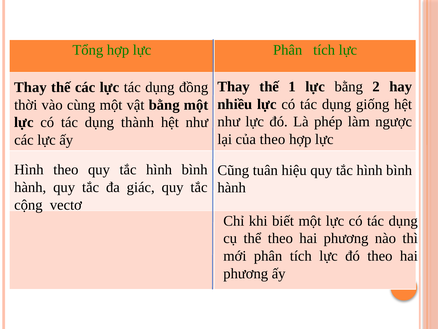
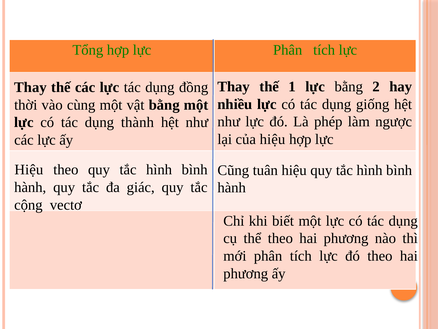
của theo: theo -> hiệu (272, 139)
Hình: Hình -> Hiệu (29, 170)
